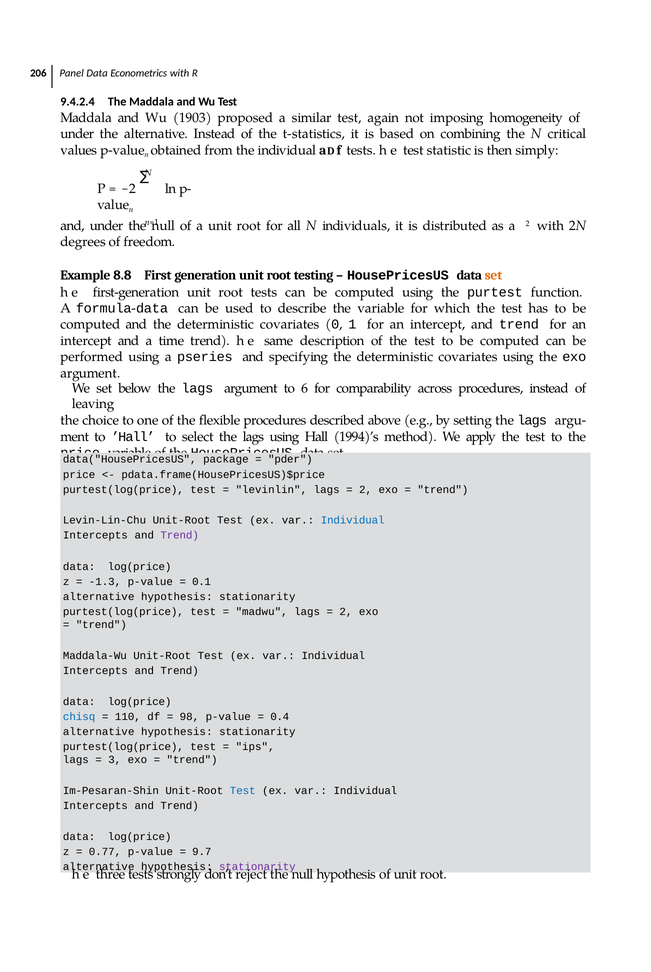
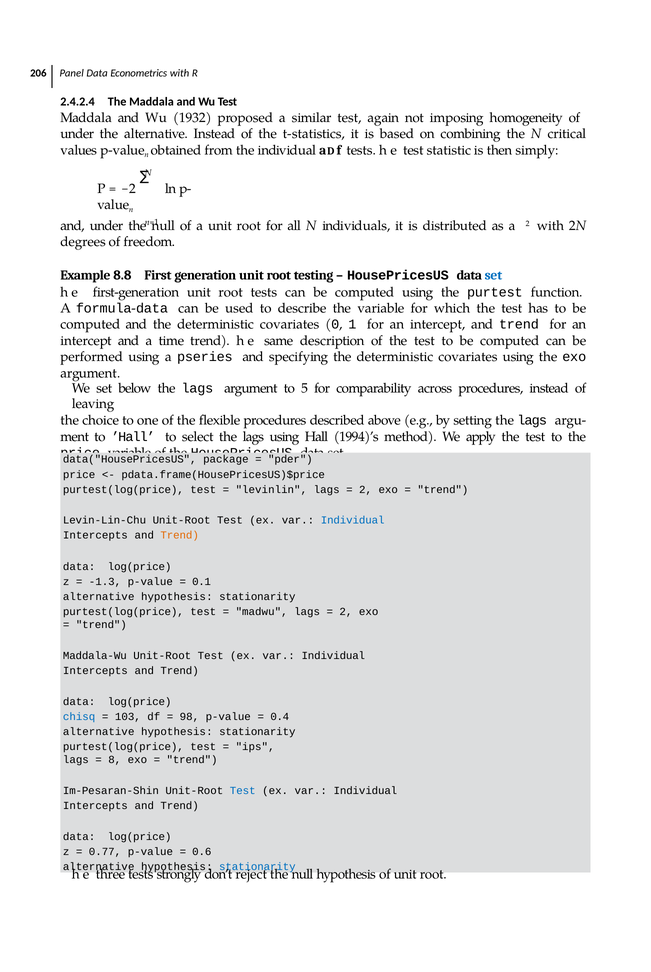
9.4.2.4: 9.4.2.4 -> 2.4.2.4 (78, 102)
1903: 1903 -> 1932 (192, 118)
set colour: orange -> blue (493, 276)
6: 6 -> 5 (305, 389)
Trend colour: purple -> orange (180, 536)
110: 110 -> 103 (128, 717)
3: 3 -> 8 (115, 760)
9.7: 9.7 -> 0.6 (202, 852)
stationarity colour: purple -> blue (257, 867)
